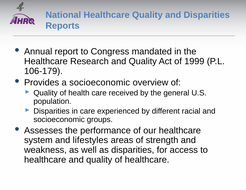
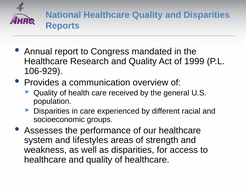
106-179: 106-179 -> 106-929 (43, 71)
a socioeconomic: socioeconomic -> communication (100, 83)
